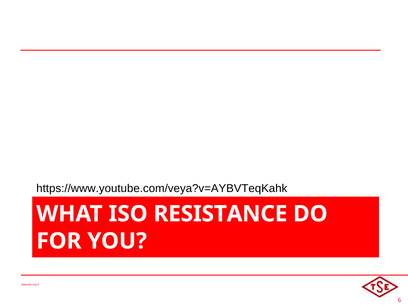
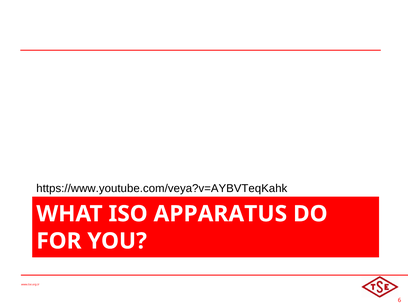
RESISTANCE: RESISTANCE -> APPARATUS (220, 214)
